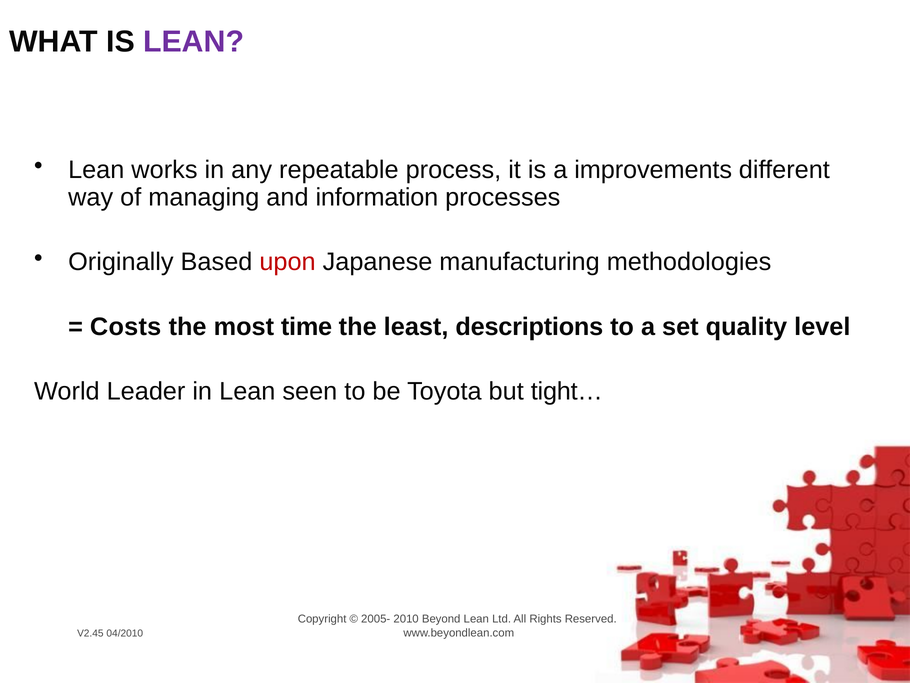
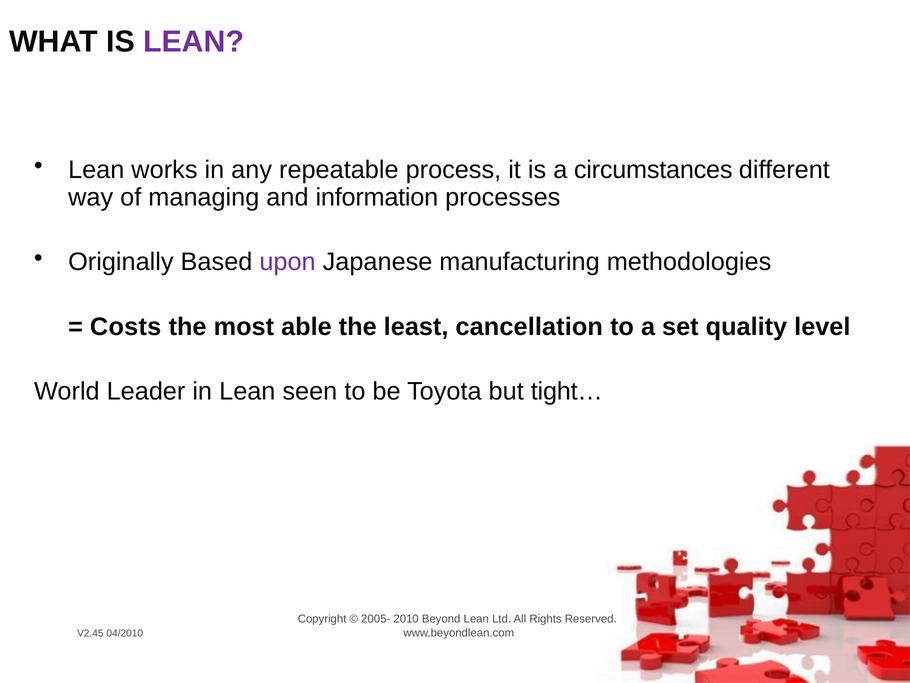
improvements: improvements -> circumstances (653, 170)
upon colour: red -> purple (288, 262)
time: time -> able (306, 326)
descriptions: descriptions -> cancellation (529, 326)
